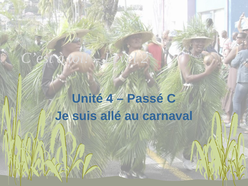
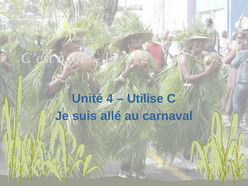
Passé: Passé -> Utilise (145, 99)
